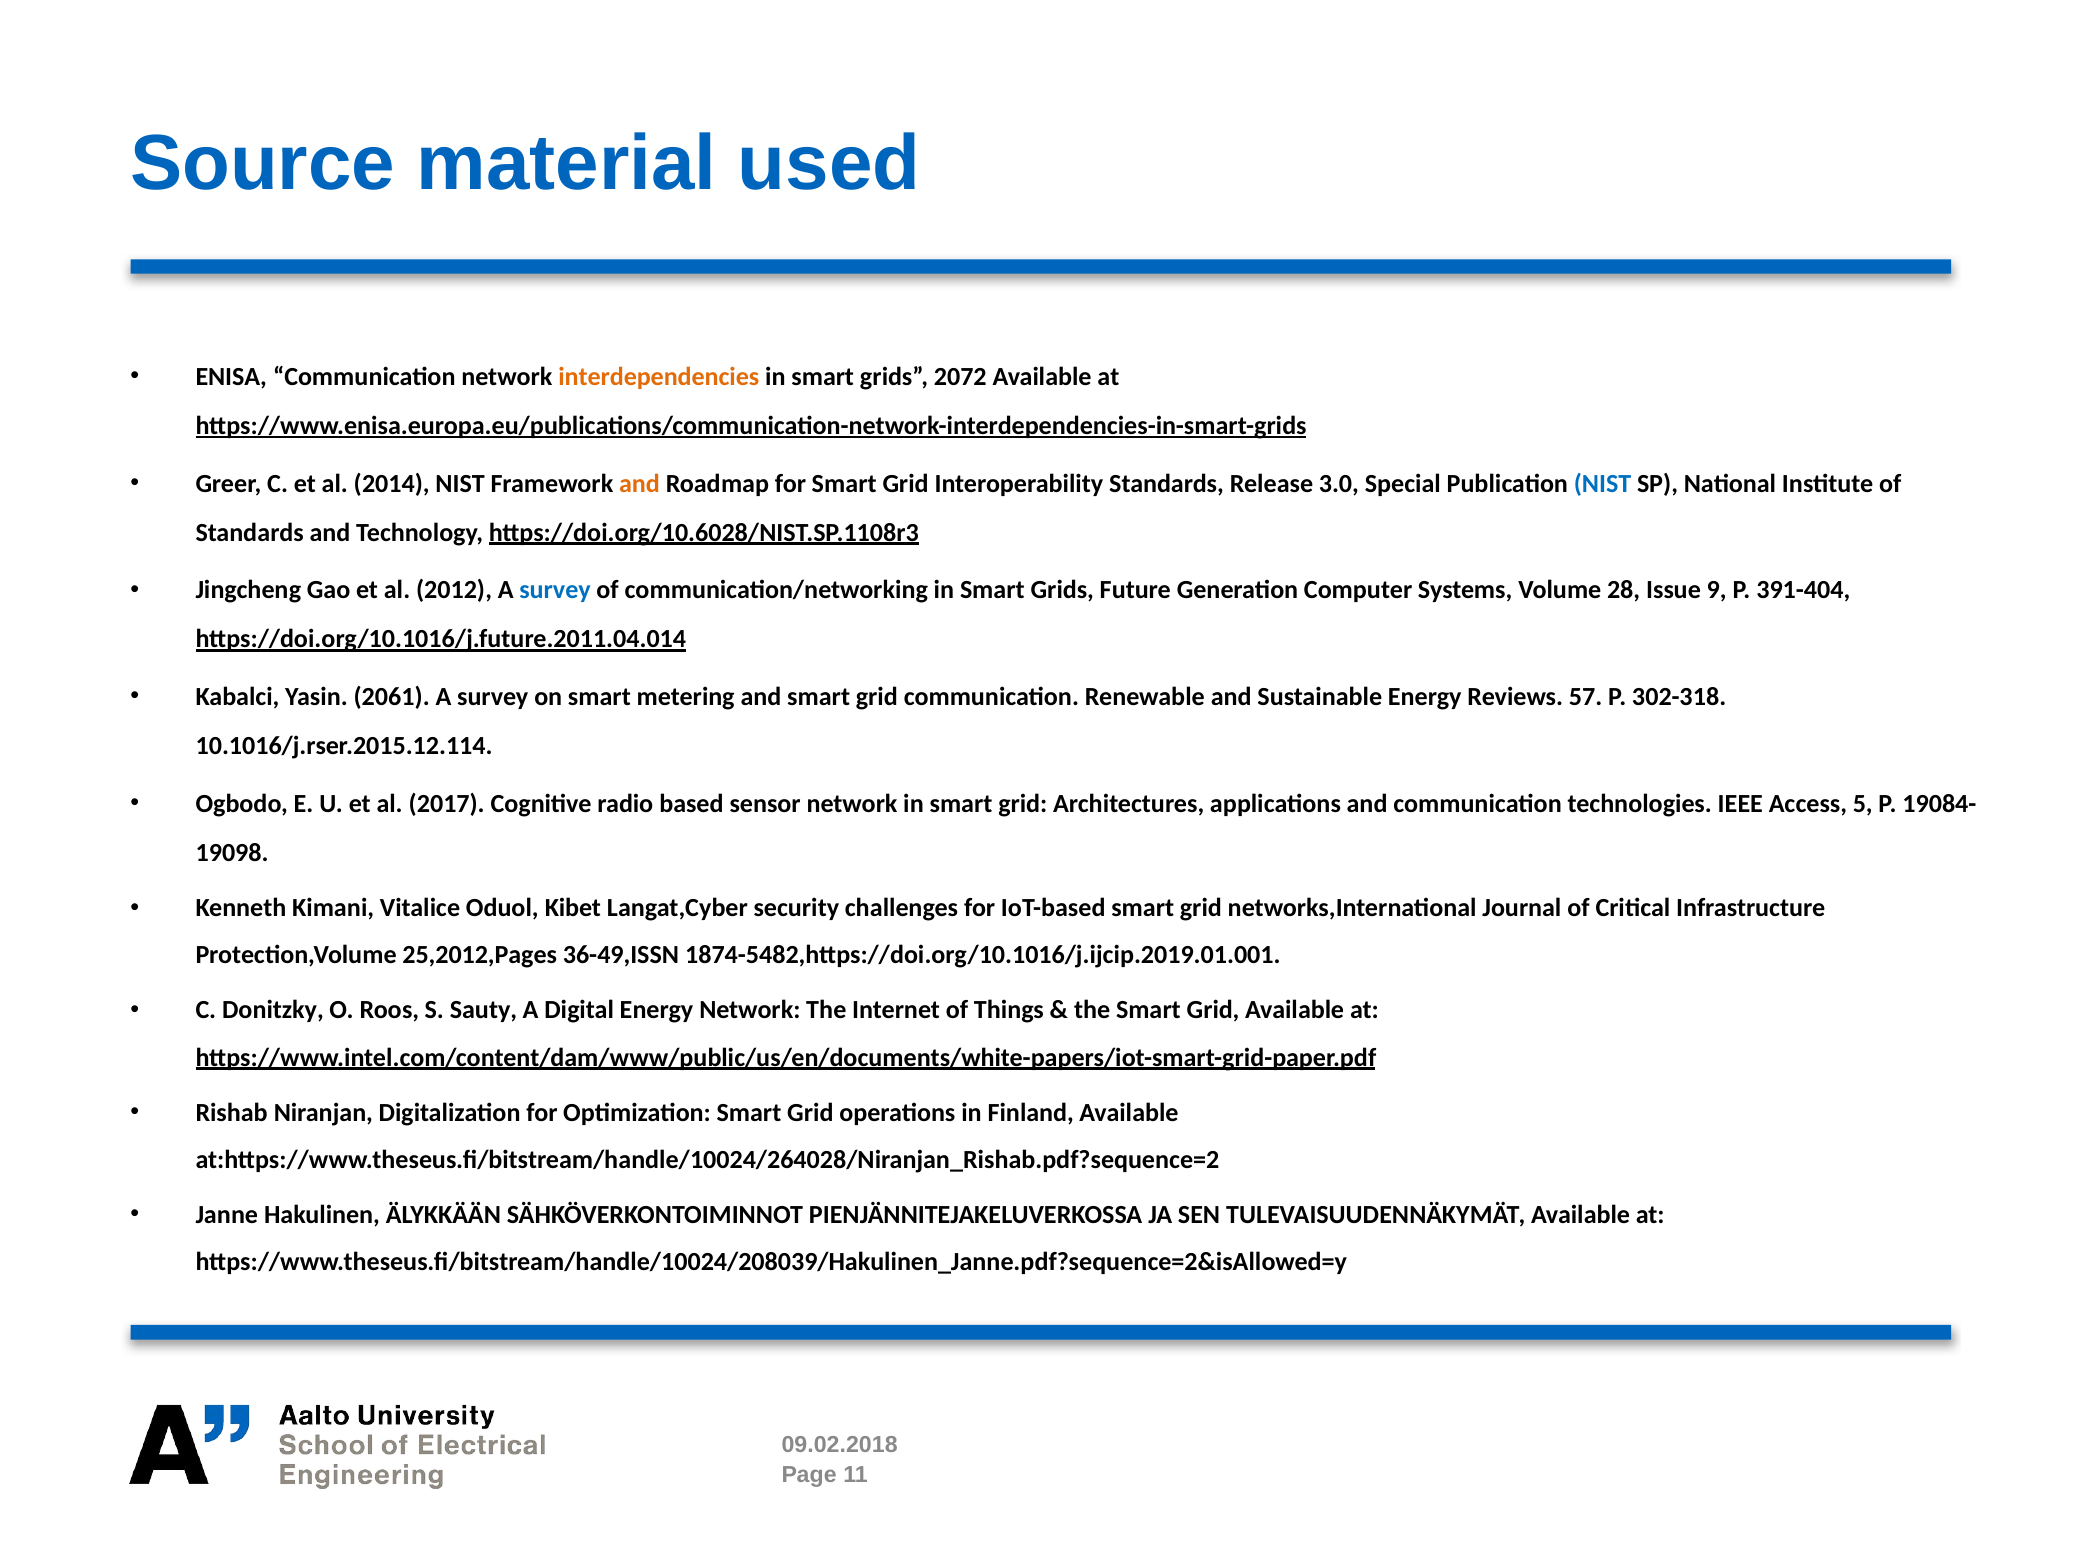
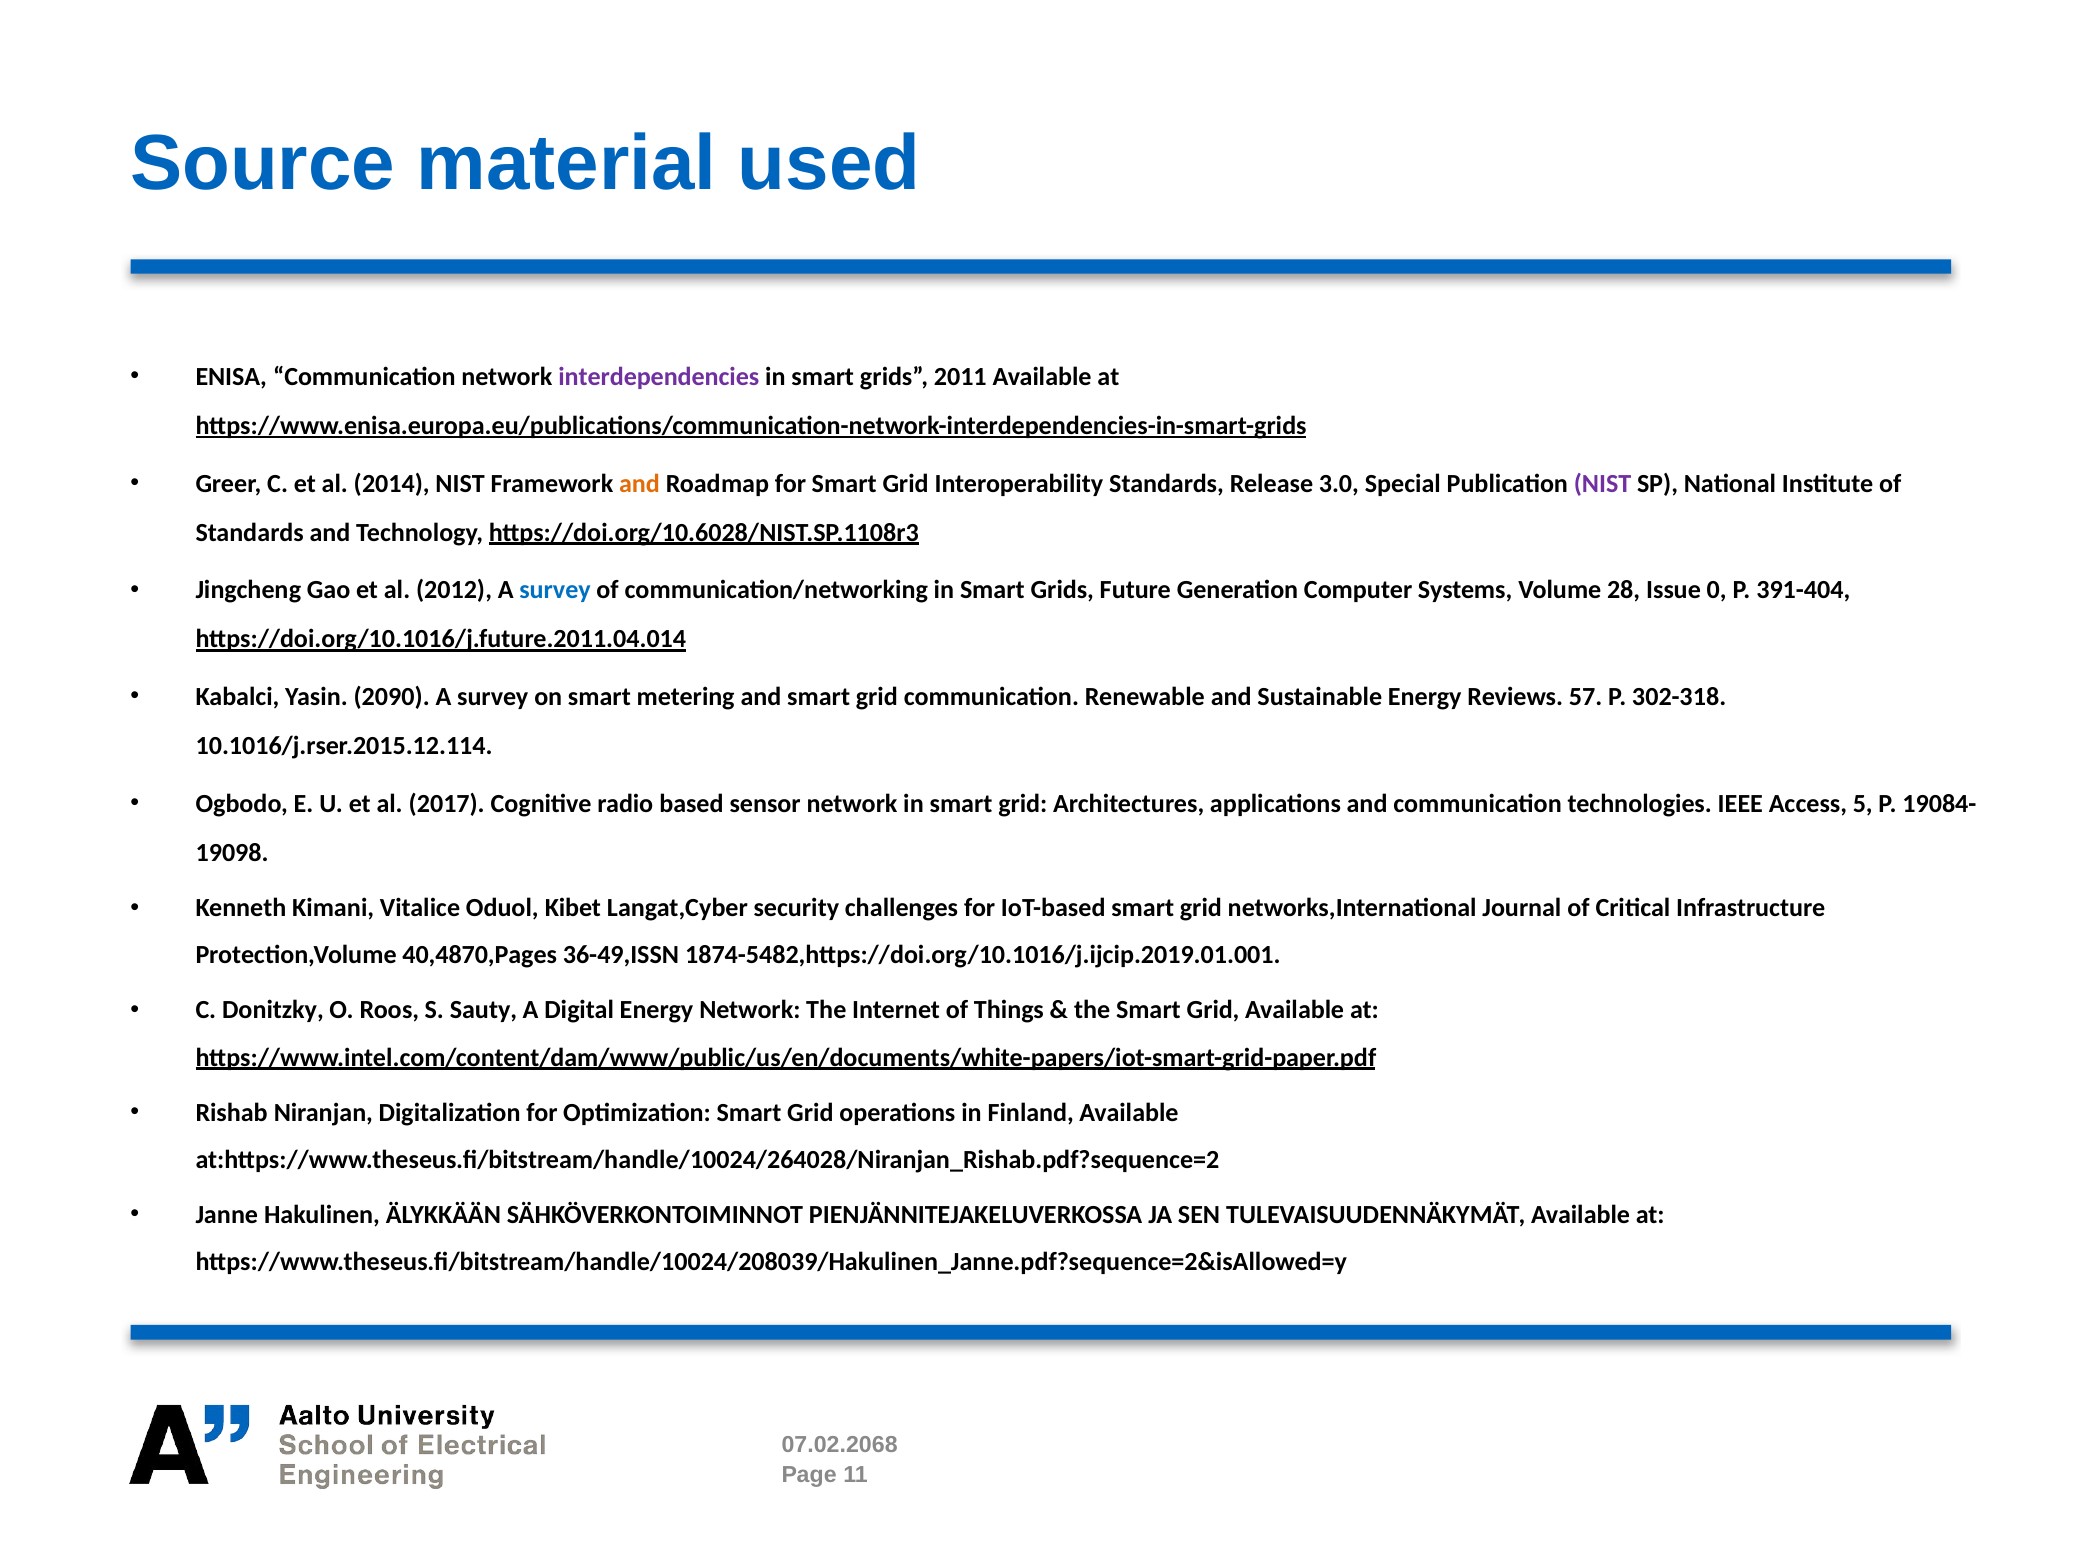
interdependencies colour: orange -> purple (659, 377)
2072: 2072 -> 2011 (960, 377)
NIST colour: blue -> purple (1603, 484)
9: 9 -> 0 (1717, 590)
2061: 2061 -> 2090 (392, 697)
25,2012,Pages: 25,2012,Pages -> 40,4870,Pages (480, 955)
09.02.2018: 09.02.2018 -> 07.02.2068 (840, 1445)
